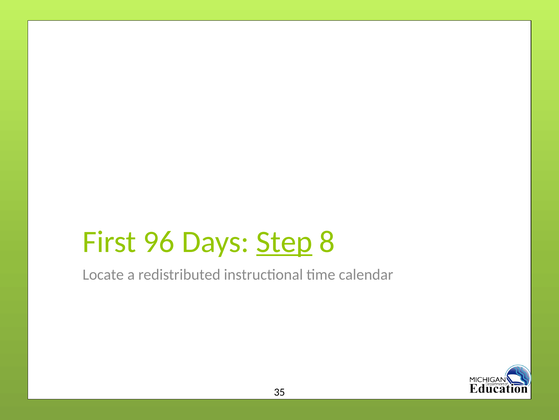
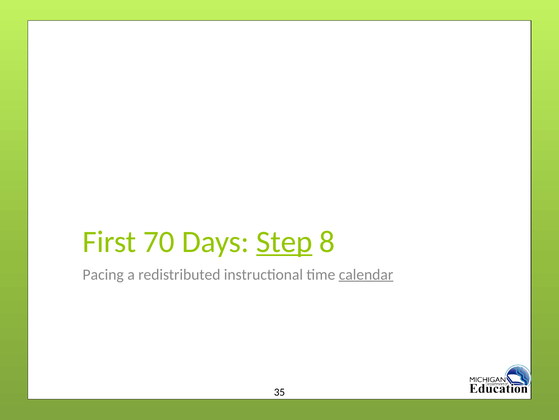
96: 96 -> 70 (159, 241)
Locate: Locate -> Pacing (103, 274)
calendar underline: none -> present (366, 274)
